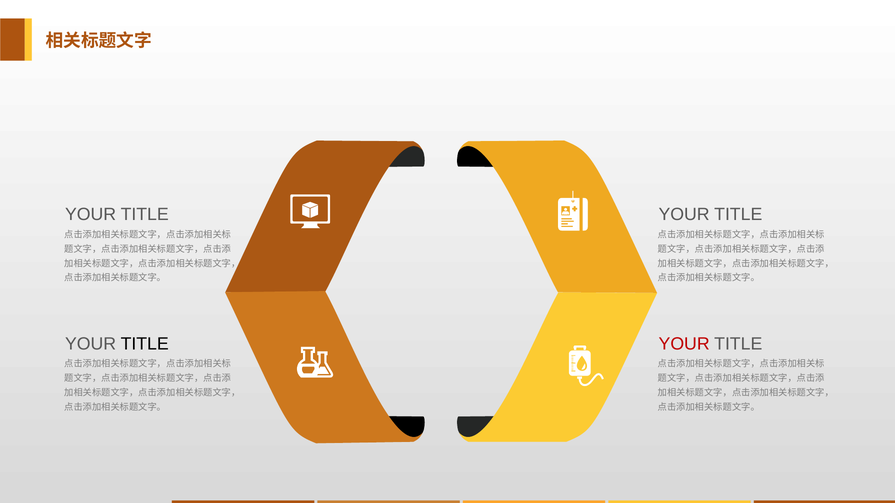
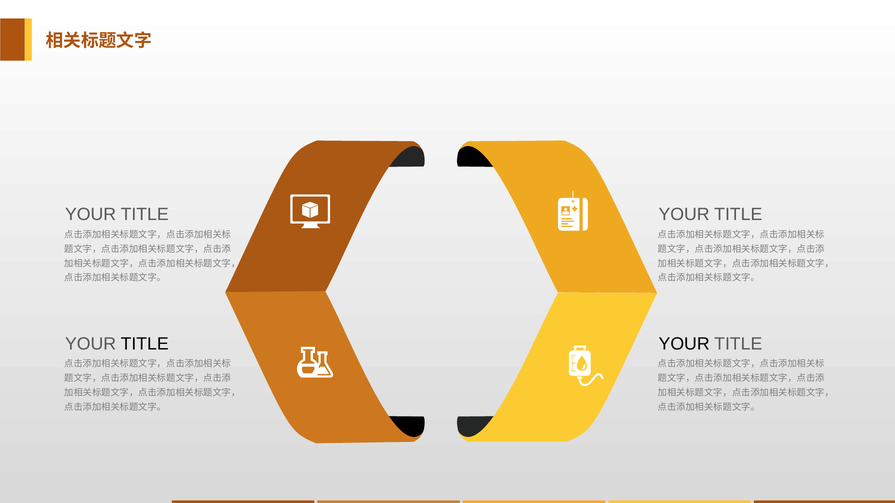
YOUR colour: red -> black (684, 344)
